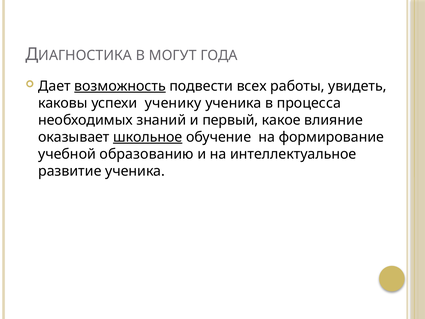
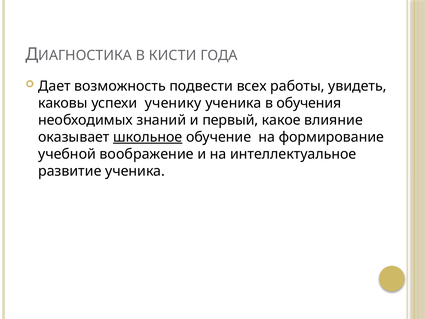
МОГУТ: МОГУТ -> КИСТИ (173, 56)
возможность underline: present -> none (120, 86)
процесса: процесса -> обучения (309, 103)
образованию: образованию -> воображение (147, 154)
